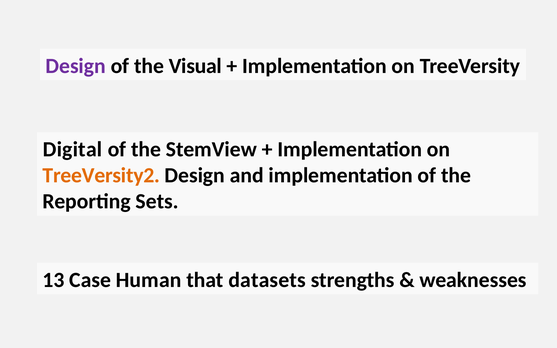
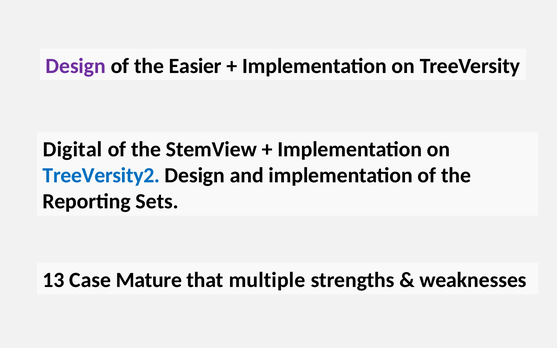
Visual: Visual -> Easier (195, 66)
TreeVersity2 colour: orange -> blue (101, 176)
Human: Human -> Mature (149, 280)
datasets: datasets -> multiple (267, 280)
